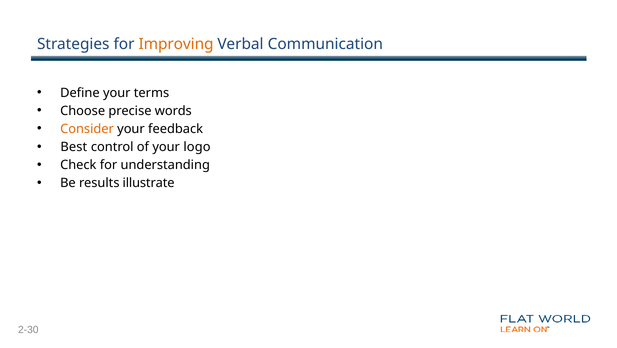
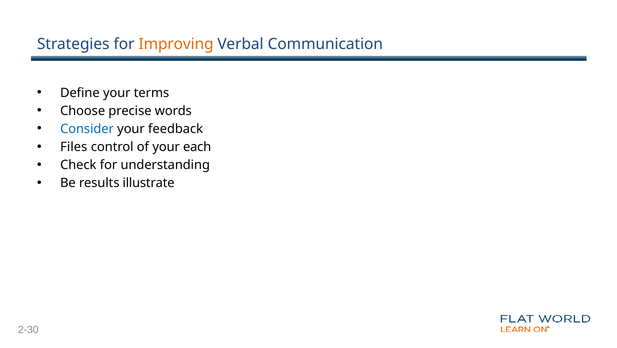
Consider colour: orange -> blue (87, 129)
Best: Best -> Files (74, 147)
logo: logo -> each (197, 147)
